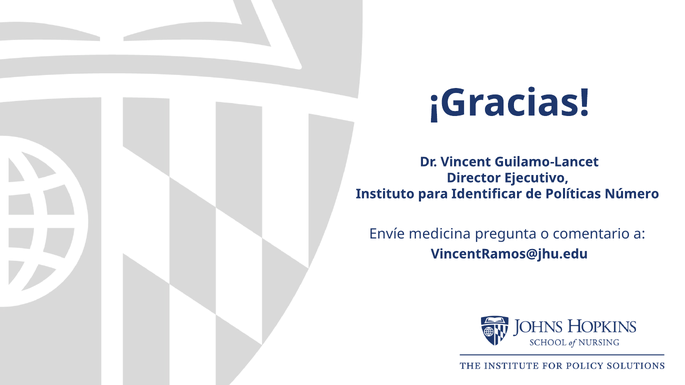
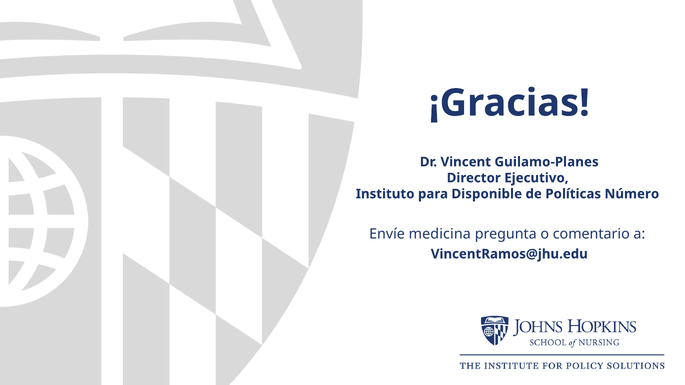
Guilamo-Lancet: Guilamo-Lancet -> Guilamo-Planes (547, 162)
Identificar: Identificar -> Disponible (487, 194)
